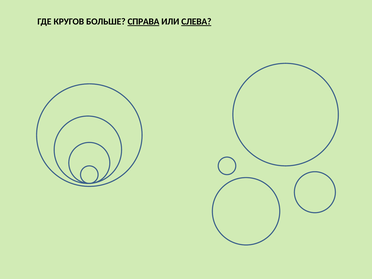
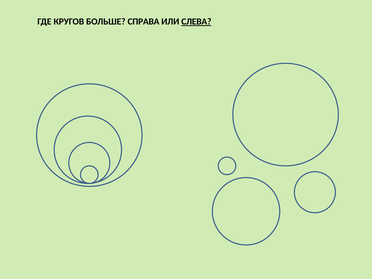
СПРАВА underline: present -> none (143, 22)
